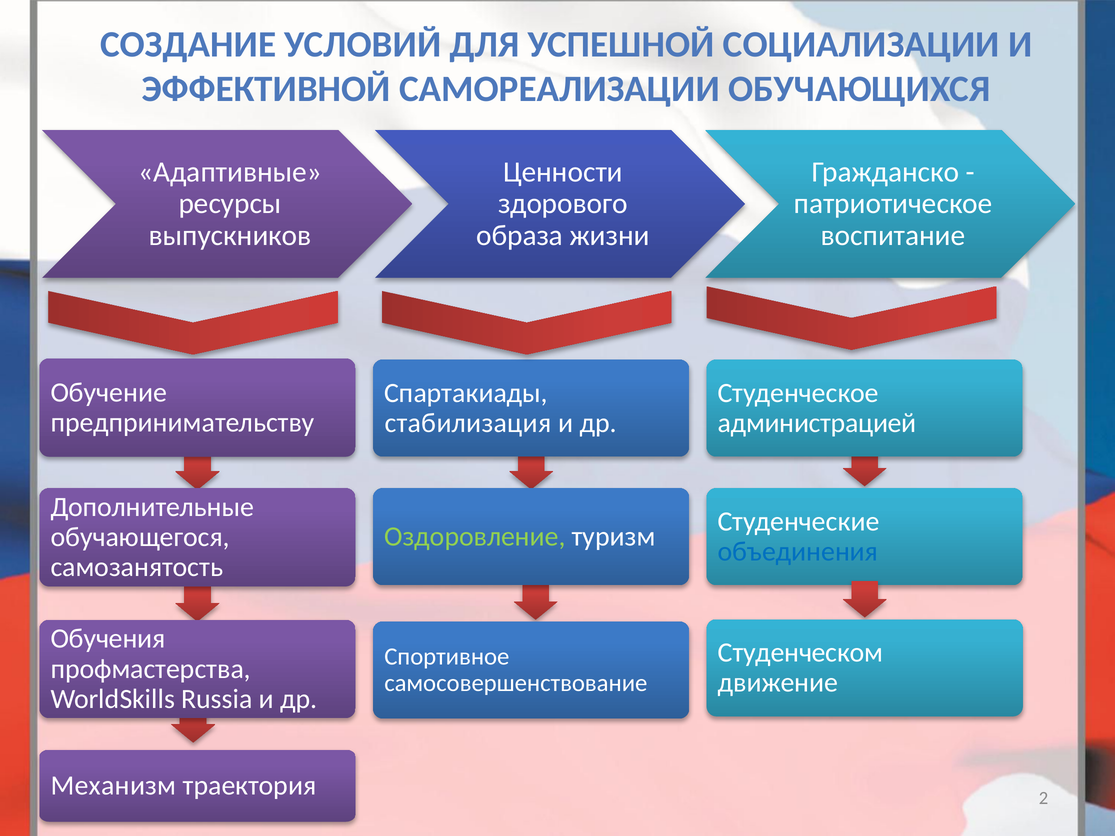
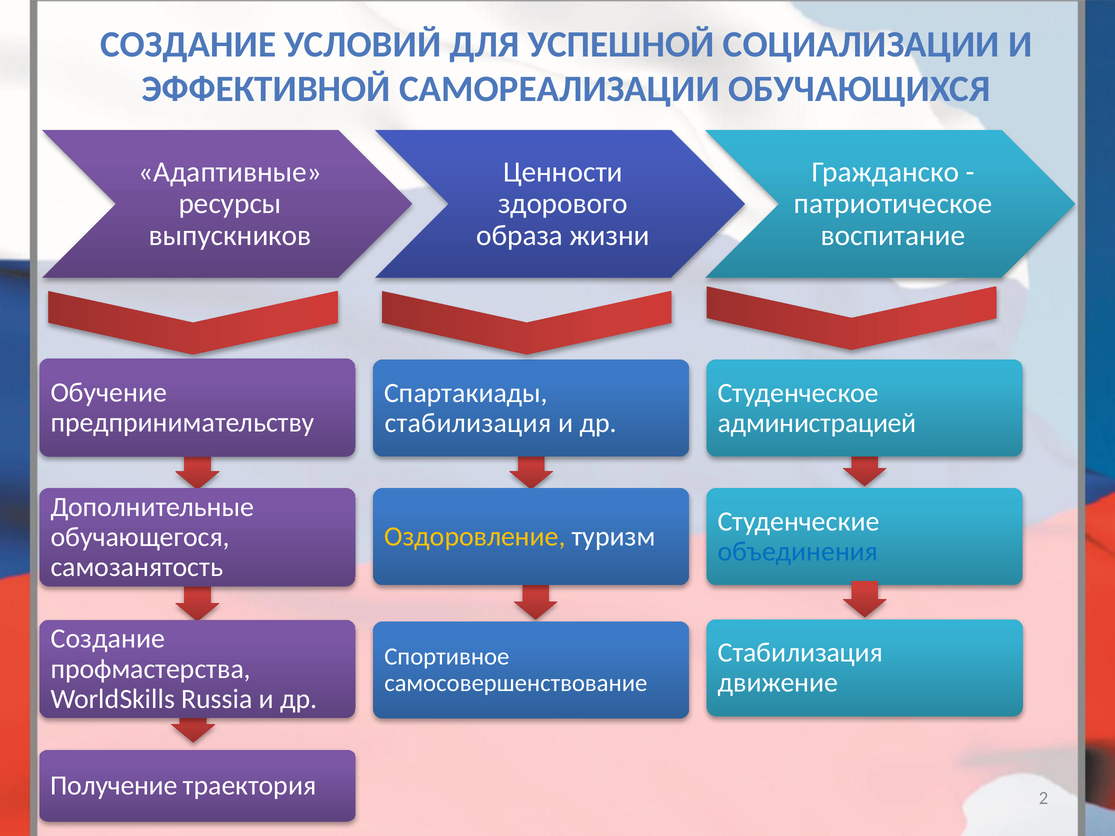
Оздоровление colour: light green -> yellow (475, 537)
Обучения: Обучения -> Создание (108, 639)
Студенческом: Студенческом -> Стабилизация (800, 653)
Механизм: Механизм -> Получение (114, 786)
